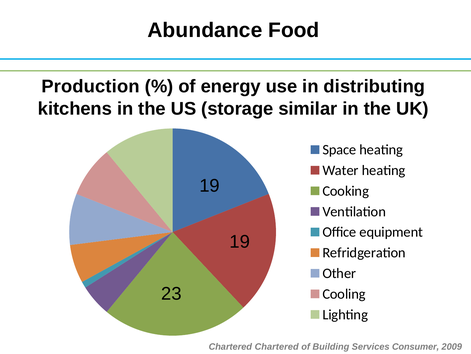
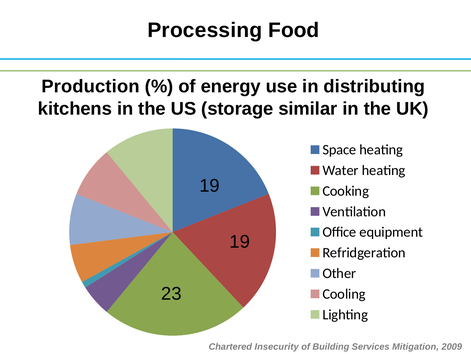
Abundance: Abundance -> Processing (205, 30)
Chartered Chartered: Chartered -> Insecurity (277, 346)
Consumer: Consumer -> Mitigation (416, 346)
